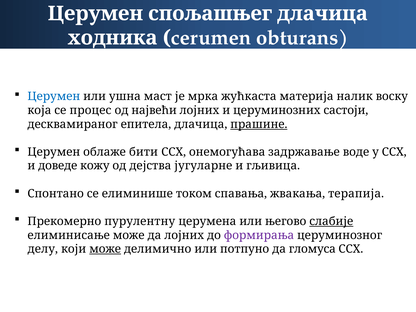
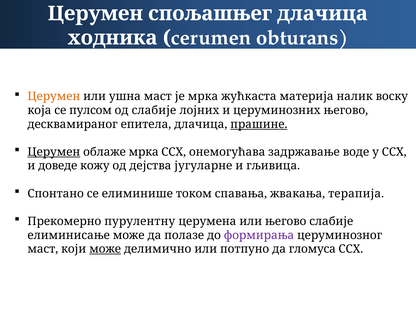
Церумен colour: blue -> orange (54, 96)
процес: процес -> пулсом (91, 110)
од највећи: највећи -> слабије (154, 110)
церуминозних састоји: састоји -> његово (346, 110)
Церумен underline: none -> present (54, 152)
облаже бити: бити -> мрка (144, 152)
слабије underline: present -> none (331, 221)
да лојних: лојних -> полазе (184, 235)
делу: делу -> маст (43, 249)
